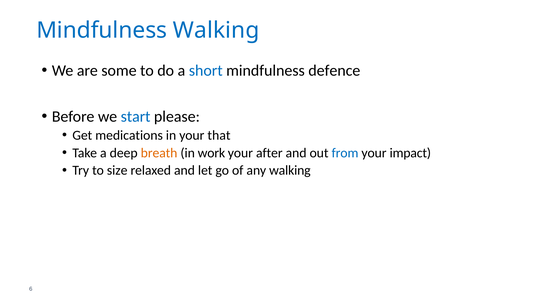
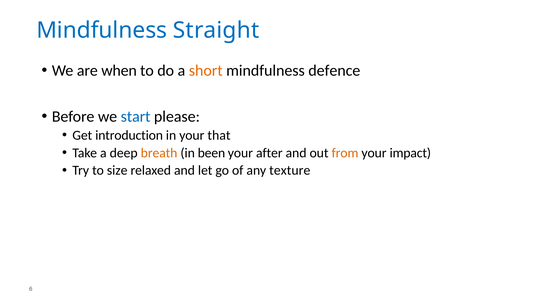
Mindfulness Walking: Walking -> Straight (216, 30)
some: some -> when (119, 71)
short colour: blue -> orange (206, 71)
medications: medications -> introduction (129, 135)
work: work -> been (211, 153)
from colour: blue -> orange (345, 153)
any walking: walking -> texture (290, 170)
